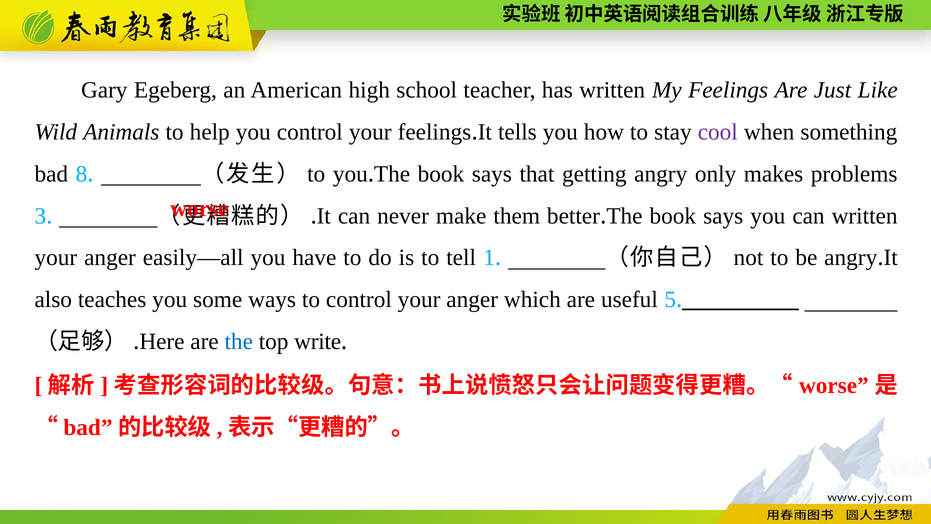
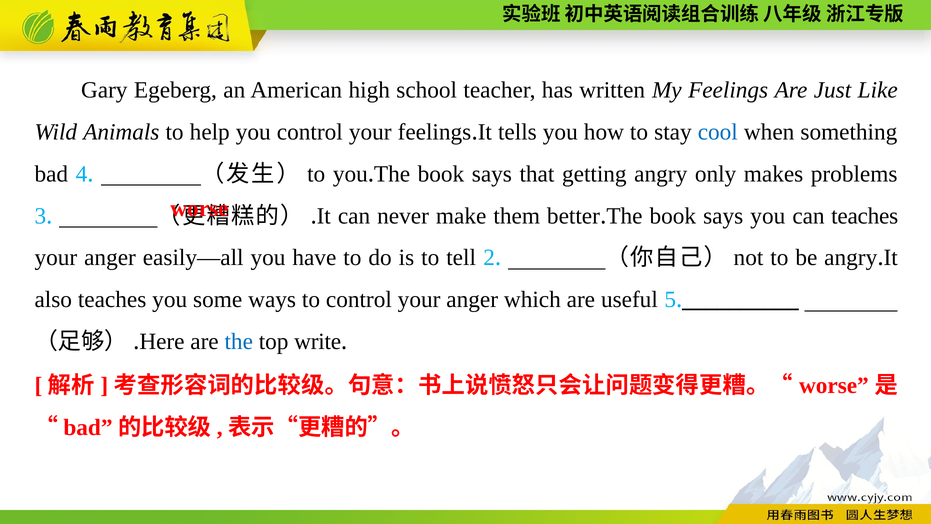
cool colour: purple -> blue (718, 132)
8: 8 -> 4 (82, 174)
can written: written -> teaches (865, 216)
1: 1 -> 2 (489, 258)
